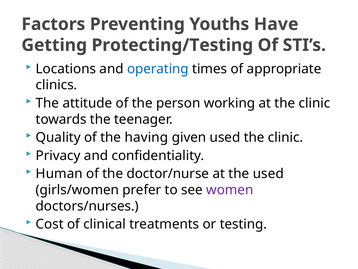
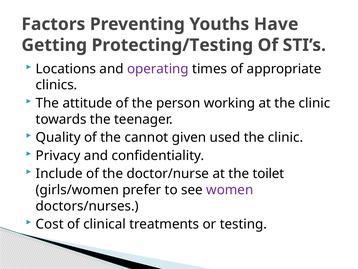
operating colour: blue -> purple (158, 69)
having: having -> cannot (146, 137)
Human: Human -> Include (59, 173)
the used: used -> toilet (268, 173)
